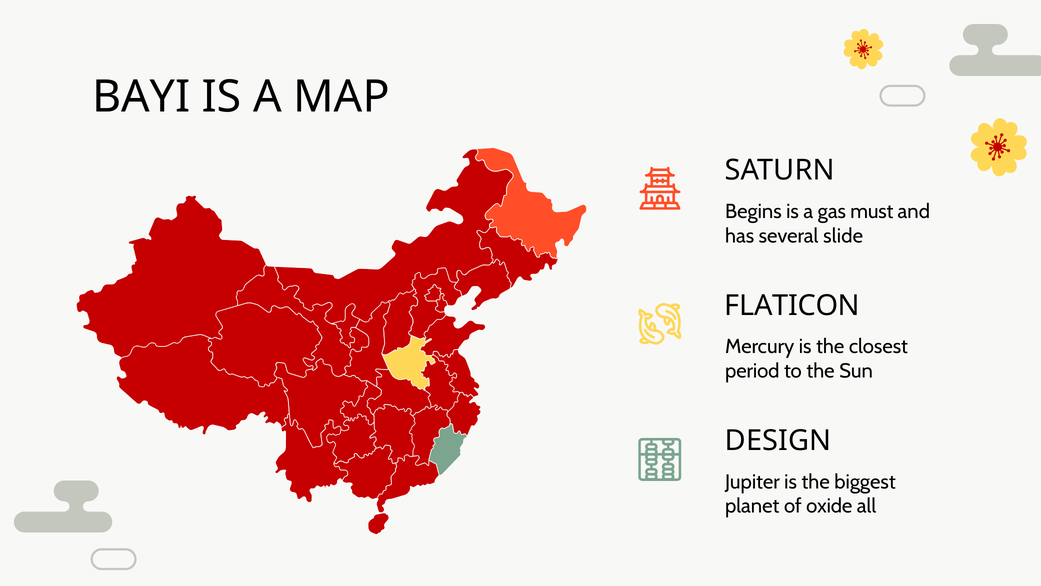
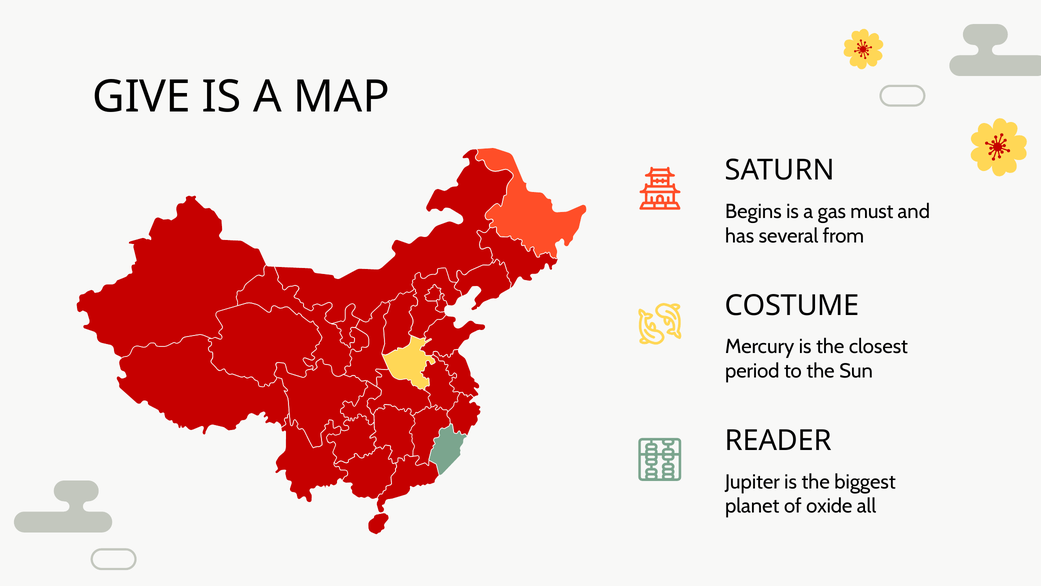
BAYI: BAYI -> GIVE (141, 97)
slide: slide -> from (843, 236)
FLATICON: FLATICON -> COSTUME (792, 305)
DESIGN: DESIGN -> READER (778, 440)
